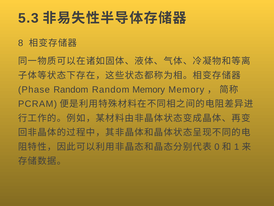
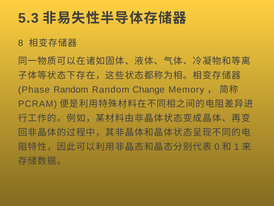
Random Memory: Memory -> Change (149, 89)
